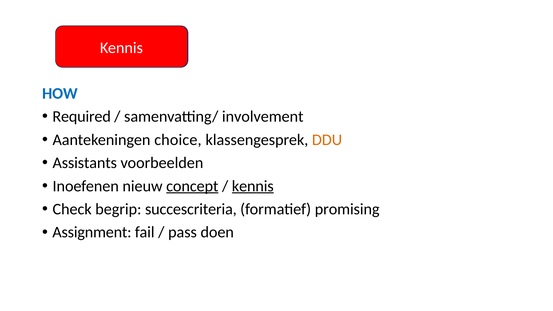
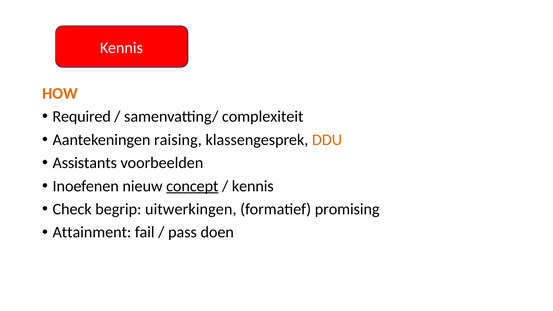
HOW colour: blue -> orange (60, 93)
involvement: involvement -> complexiteit (263, 117)
choice: choice -> raising (178, 140)
kennis underline: present -> none (253, 186)
succescriteria: succescriteria -> uitwerkingen (191, 209)
Assignment: Assignment -> Attainment (92, 232)
